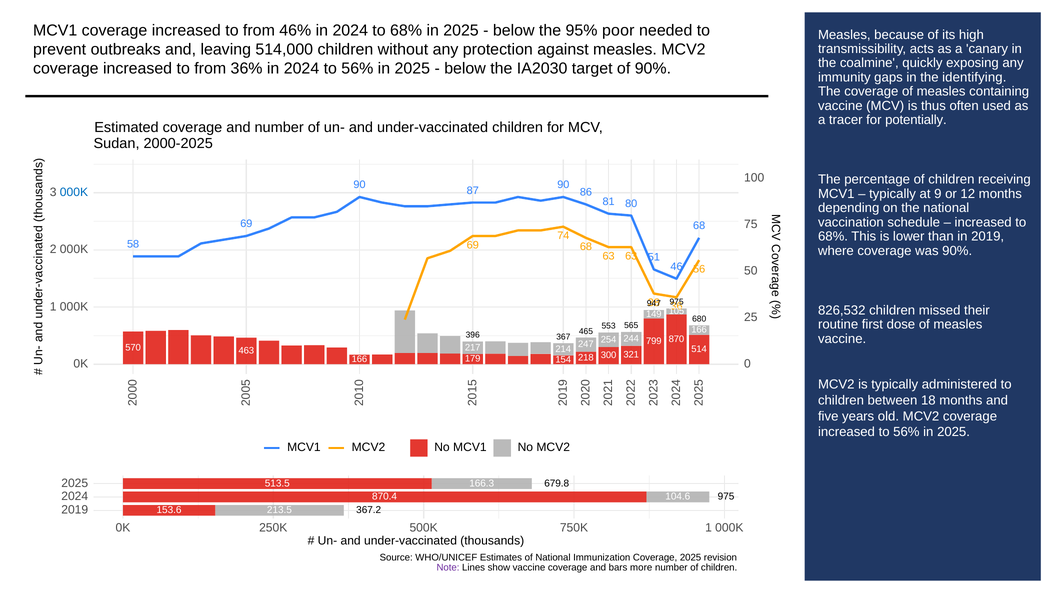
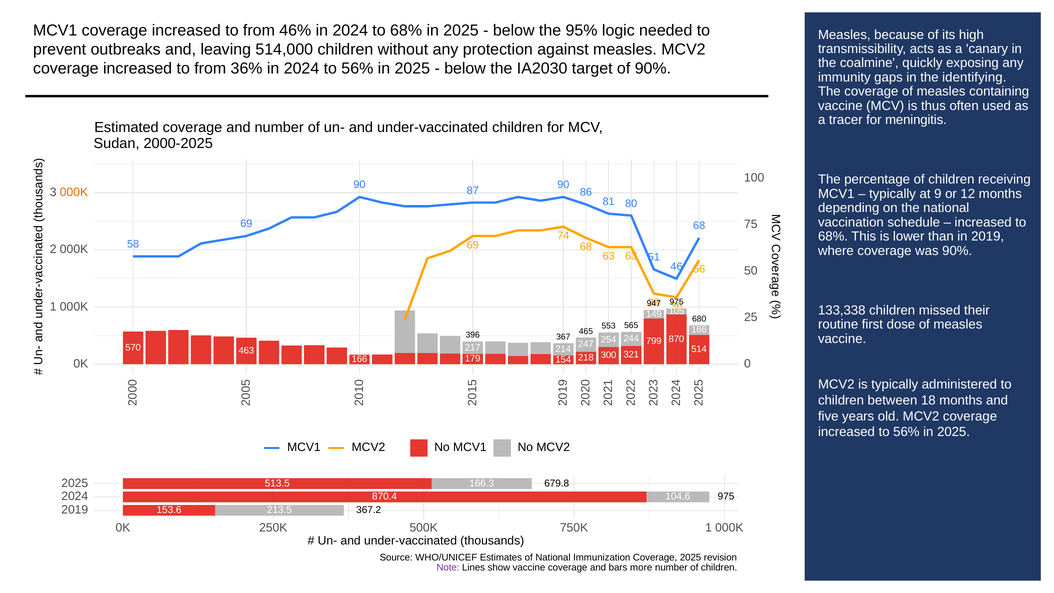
poor: poor -> logic (618, 30)
potentially: potentially -> meningitis (916, 120)
000K colour: blue -> orange (74, 192)
826,532: 826,532 -> 133,338 (842, 310)
